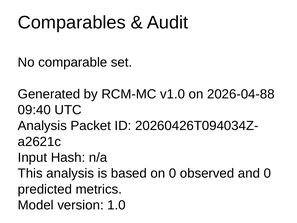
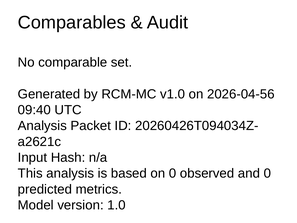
2026-04-88: 2026-04-88 -> 2026-04-56 (241, 94)
